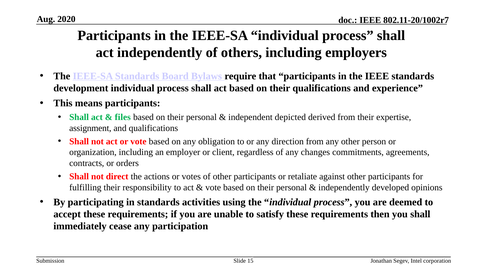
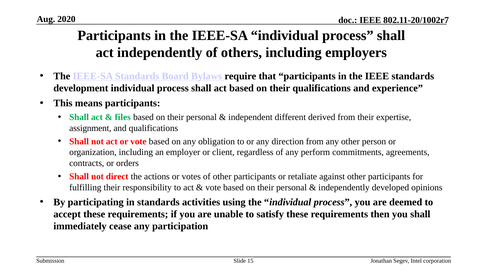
depicted: depicted -> different (290, 117)
changes: changes -> perform (315, 152)
